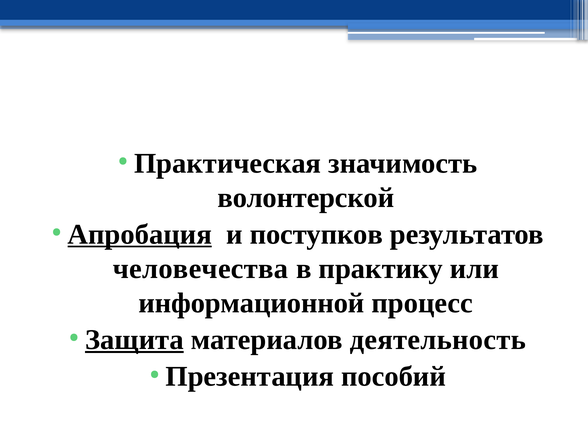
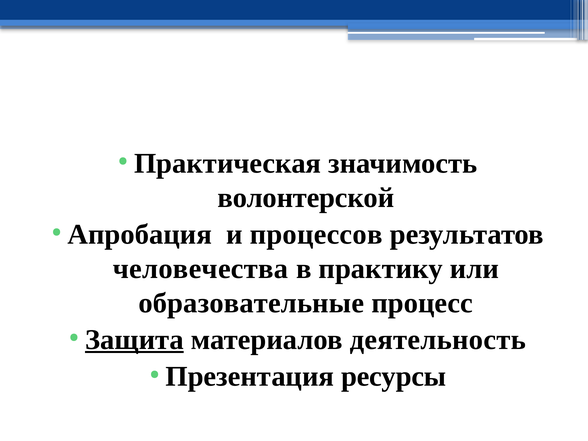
Апробация underline: present -> none (140, 234)
поступков: поступков -> процессов (316, 234)
информационной: информационной -> образовательные (251, 303)
пособий: пособий -> ресурсы (394, 376)
